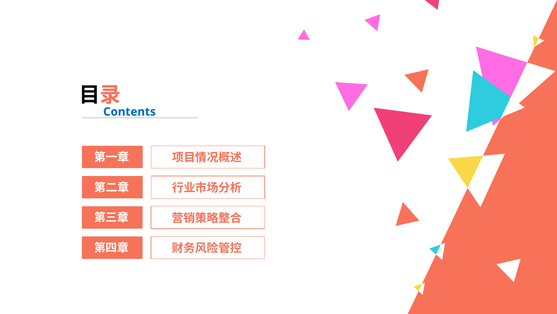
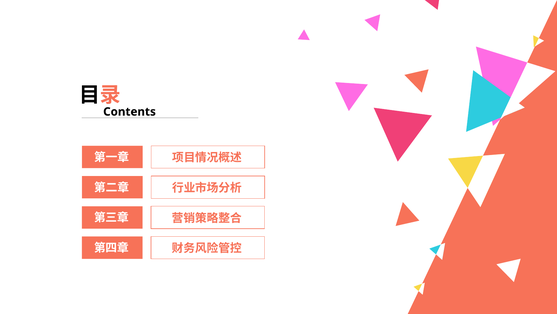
Contents colour: blue -> black (129, 112)
